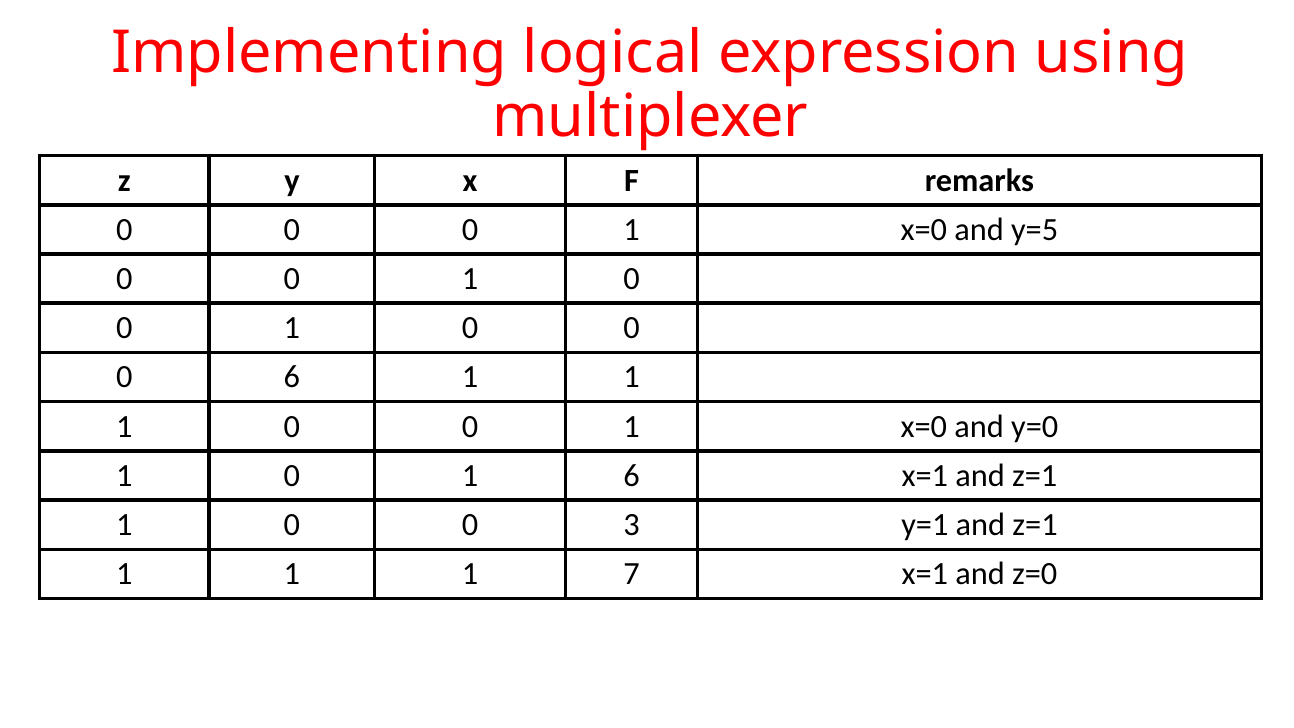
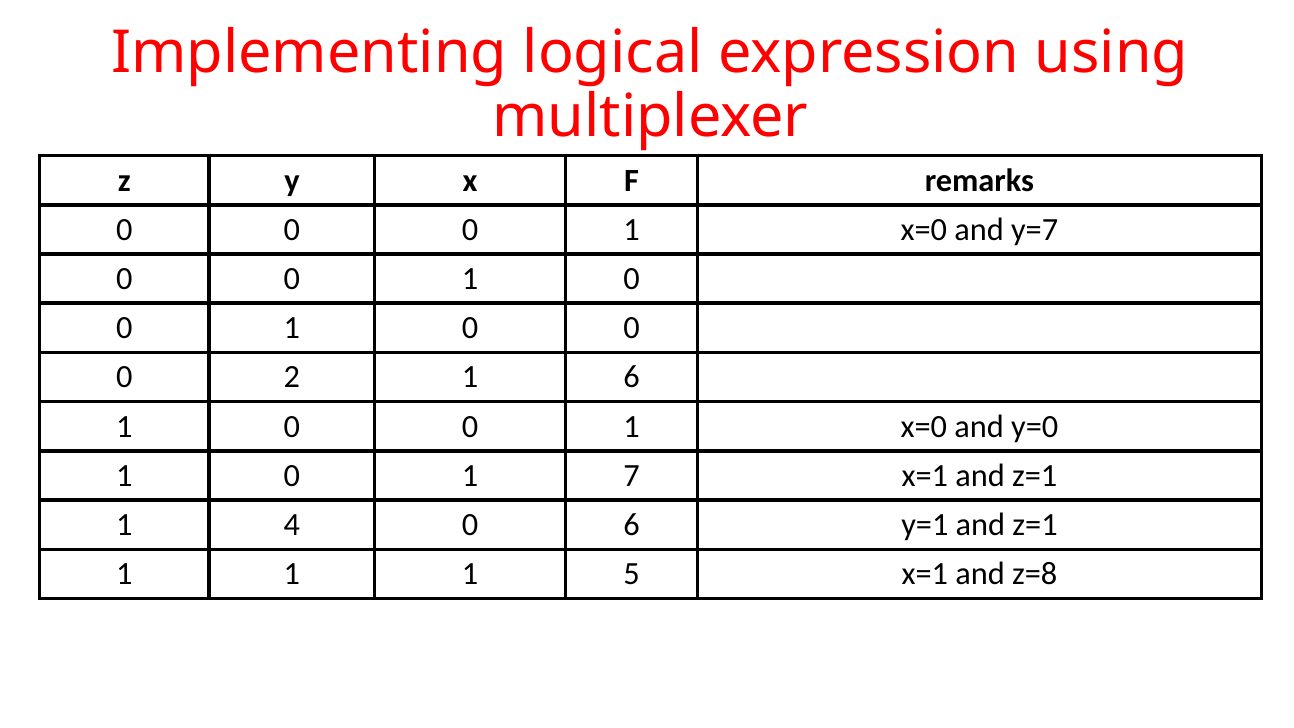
y=5: y=5 -> y=7 (1035, 230)
0 6: 6 -> 2 (292, 377)
1: 1 -> 6 (632, 377)
1 6: 6 -> 7 (632, 476)
0: 0 -> 4 (292, 525)
0 3: 3 -> 6 (632, 525)
7: 7 -> 5 (632, 574)
z=0: z=0 -> z=8 (1035, 574)
